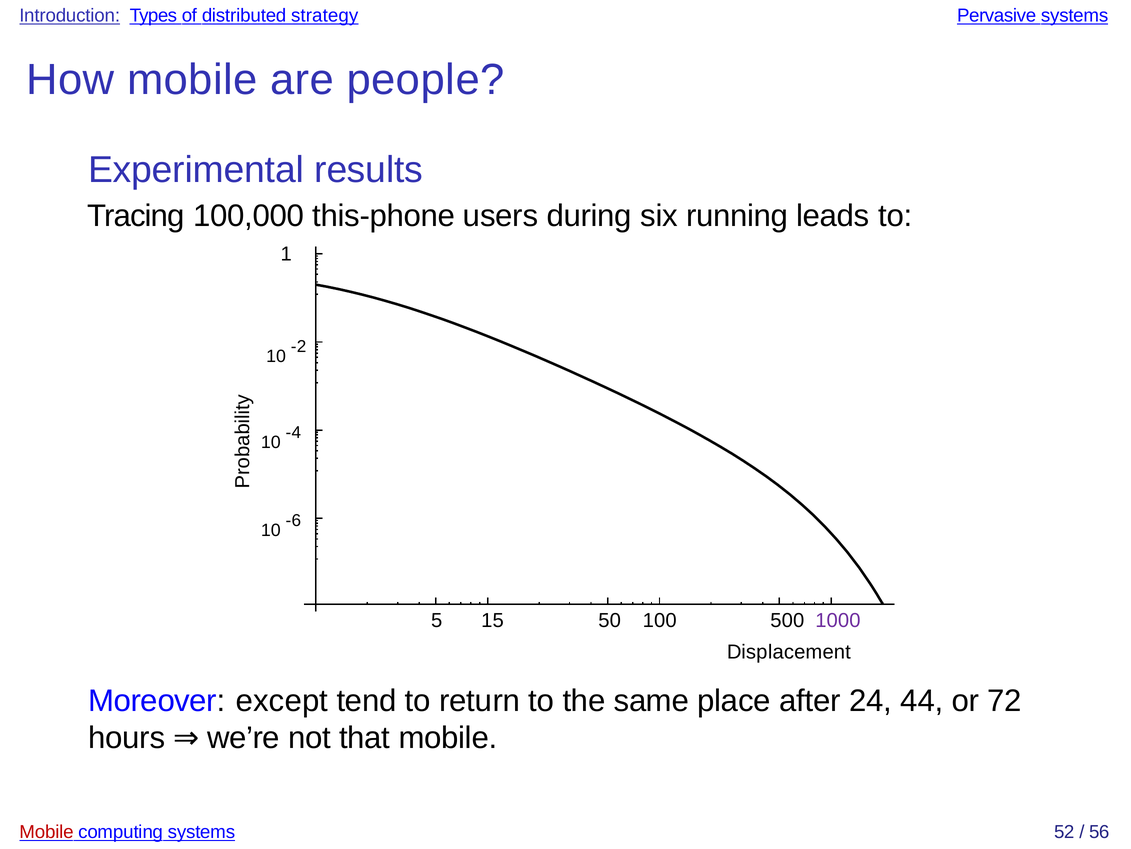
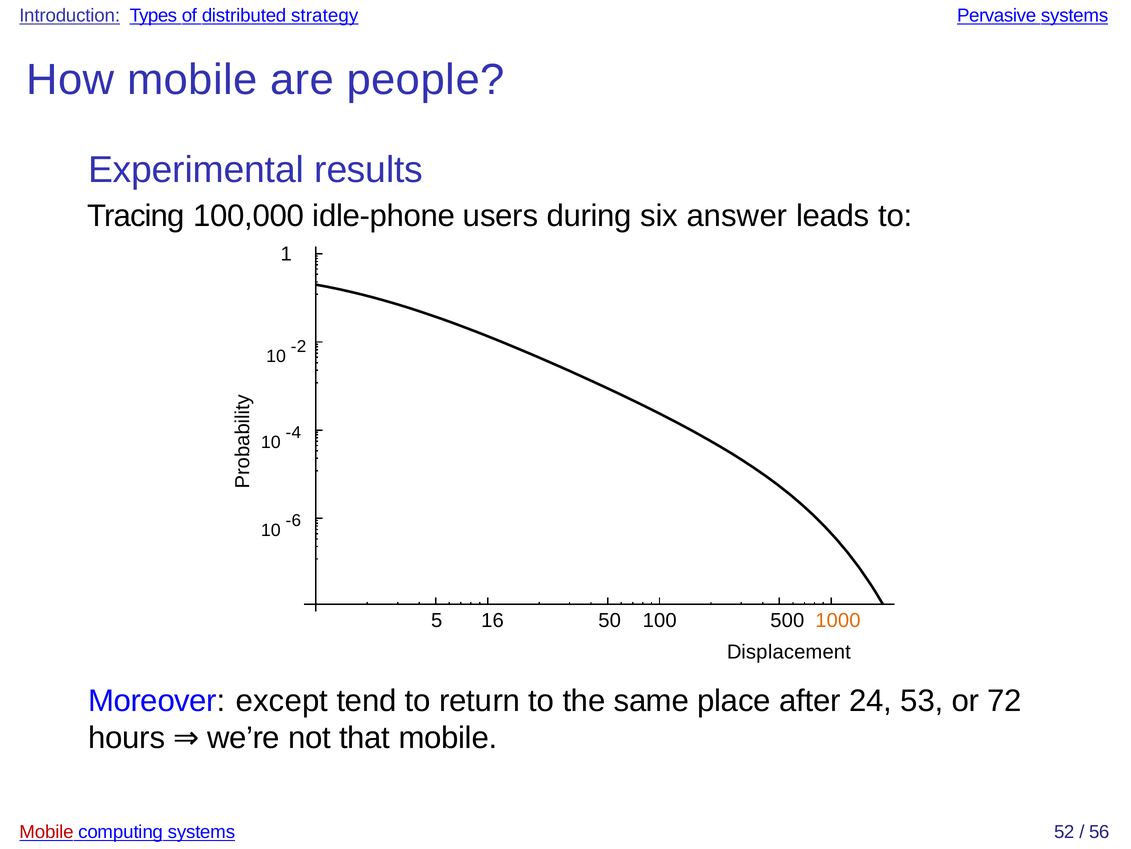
this-phone: this-phone -> idle-phone (384, 216)
running: running -> answer (737, 216)
15: 15 -> 16 (493, 621)
1000 colour: purple -> orange (838, 621)
44: 44 -> 53 (922, 701)
